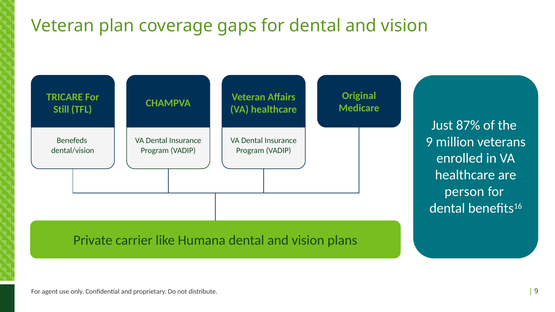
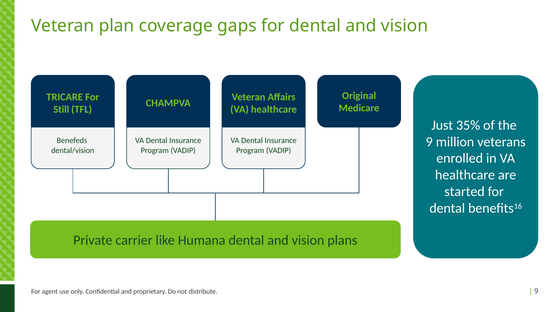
87%: 87% -> 35% (468, 125)
person: person -> started (464, 192)
